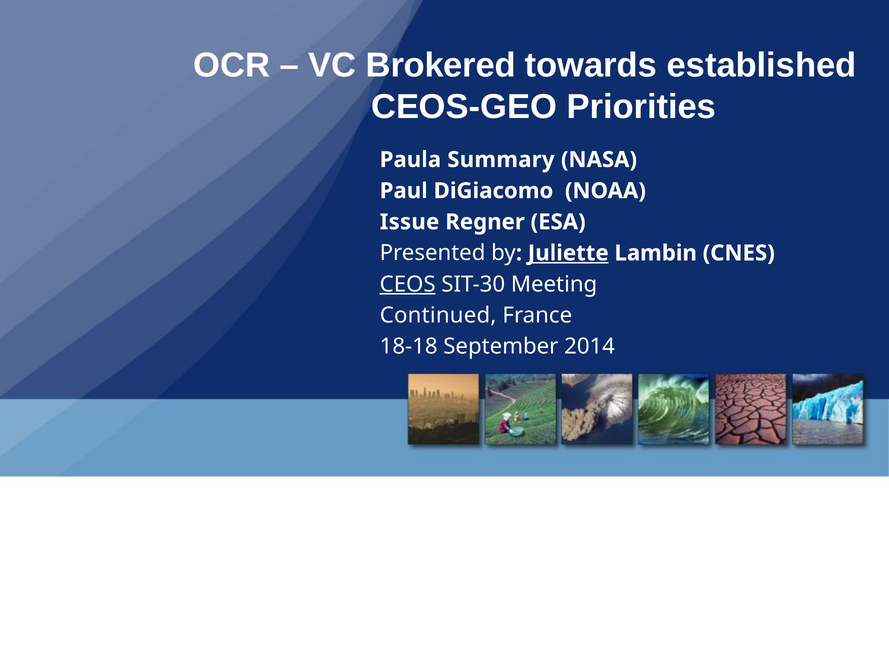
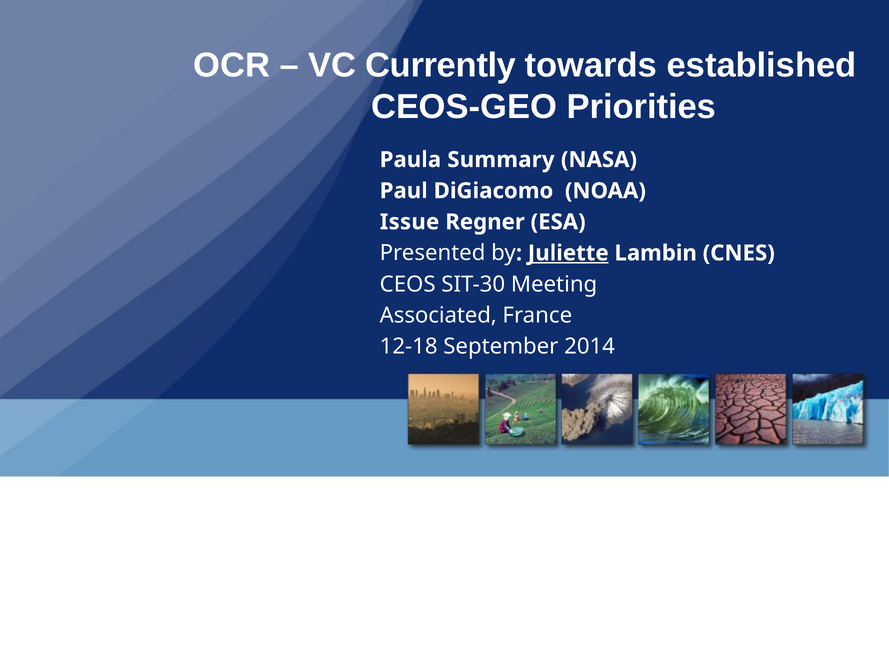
Brokered: Brokered -> Currently (441, 65)
CEOS underline: present -> none (408, 284)
Continued: Continued -> Associated (438, 315)
18-18: 18-18 -> 12-18 (409, 346)
